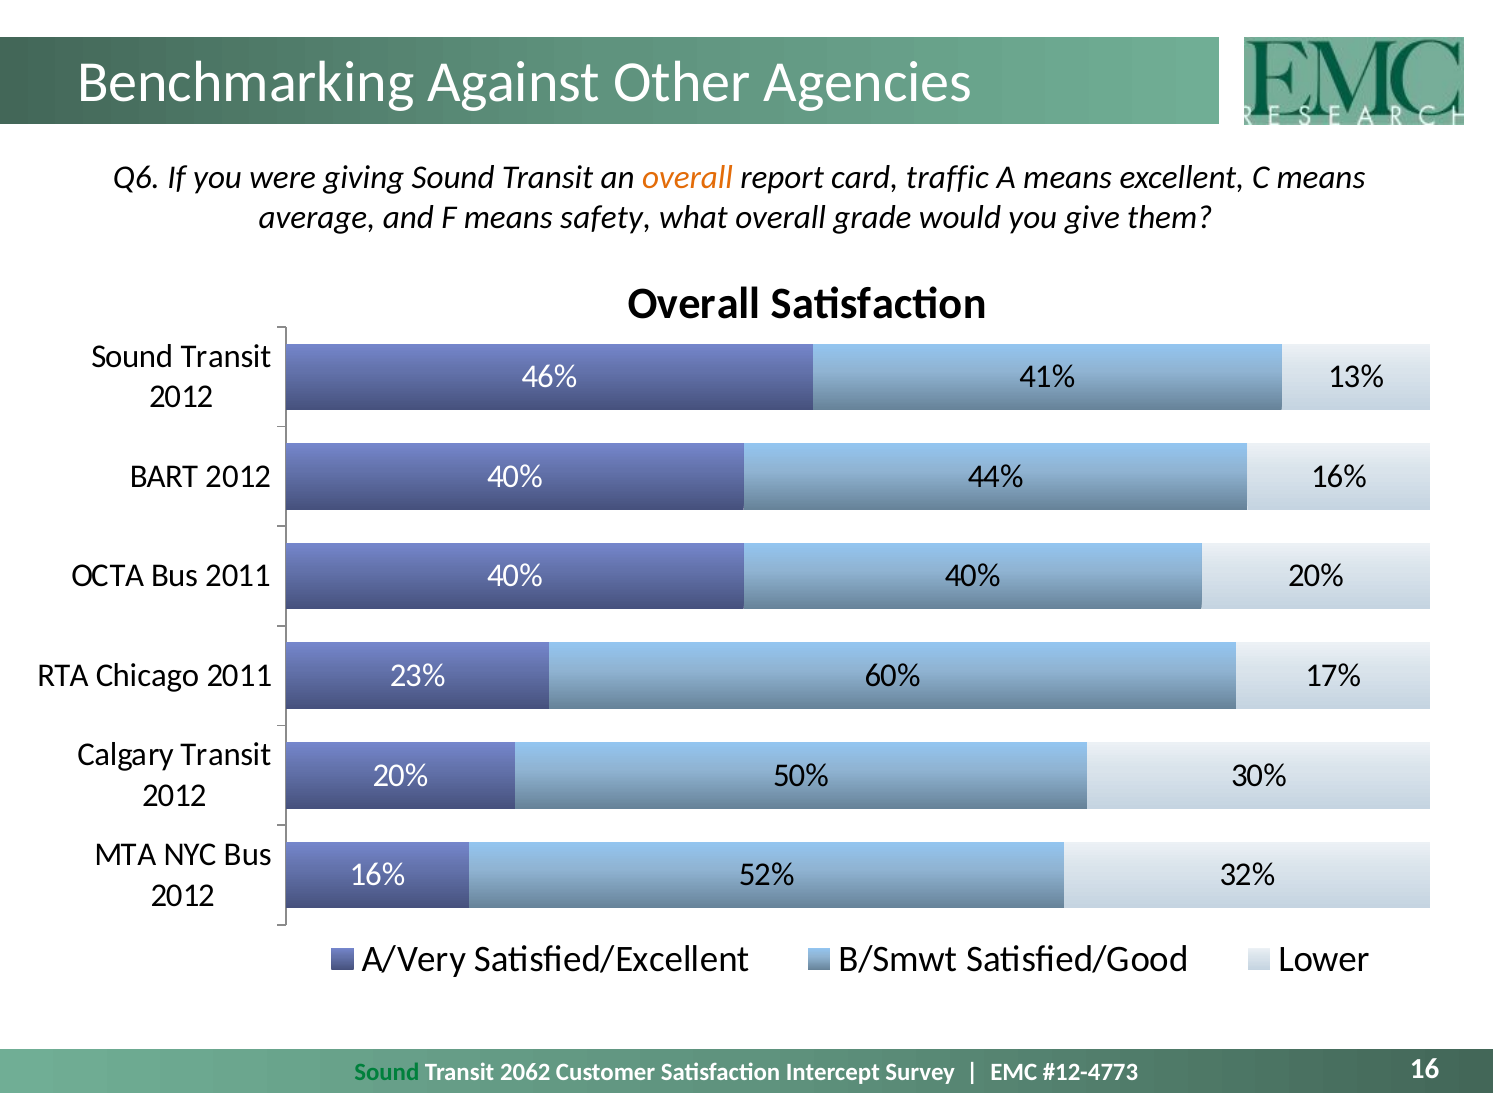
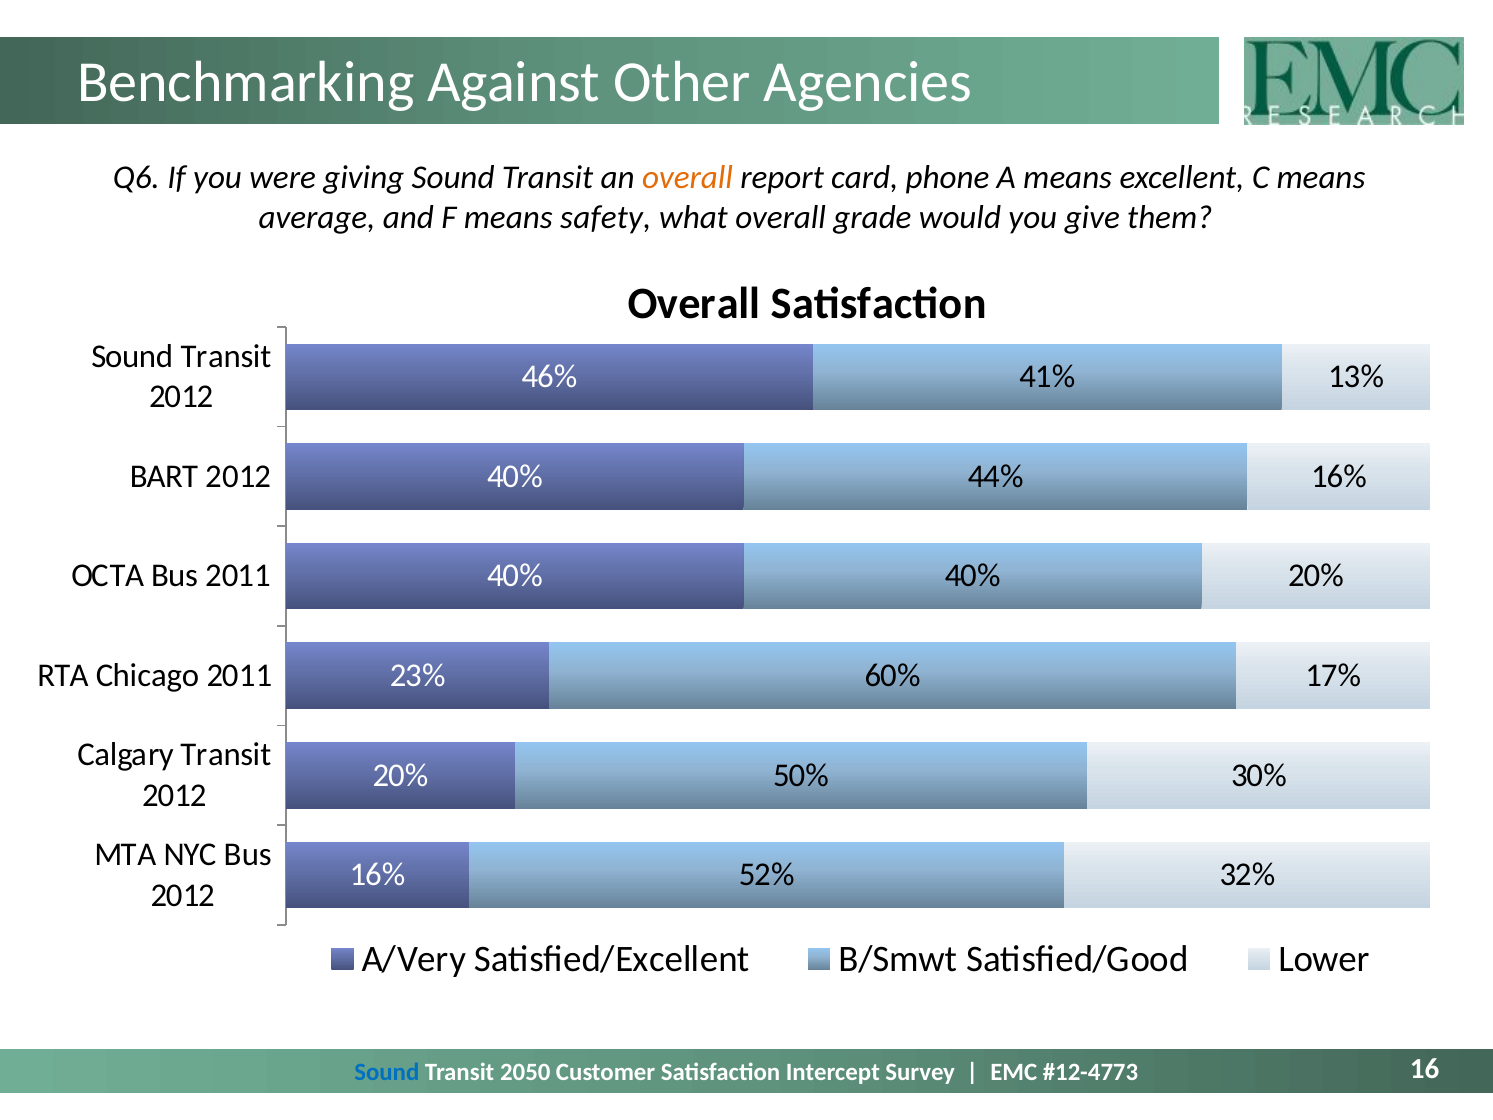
traffic: traffic -> phone (948, 178)
Sound colour: green -> blue (387, 1072)
2062: 2062 -> 2050 (525, 1072)
